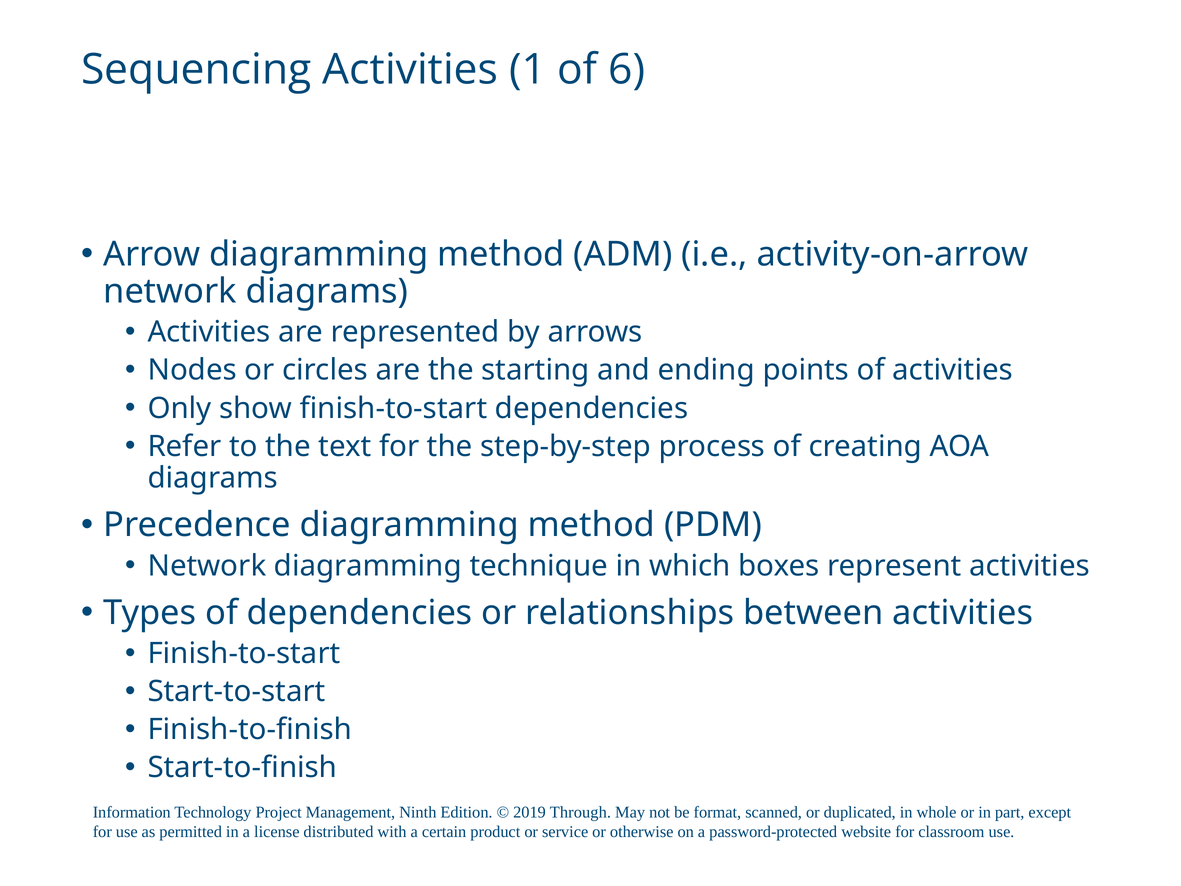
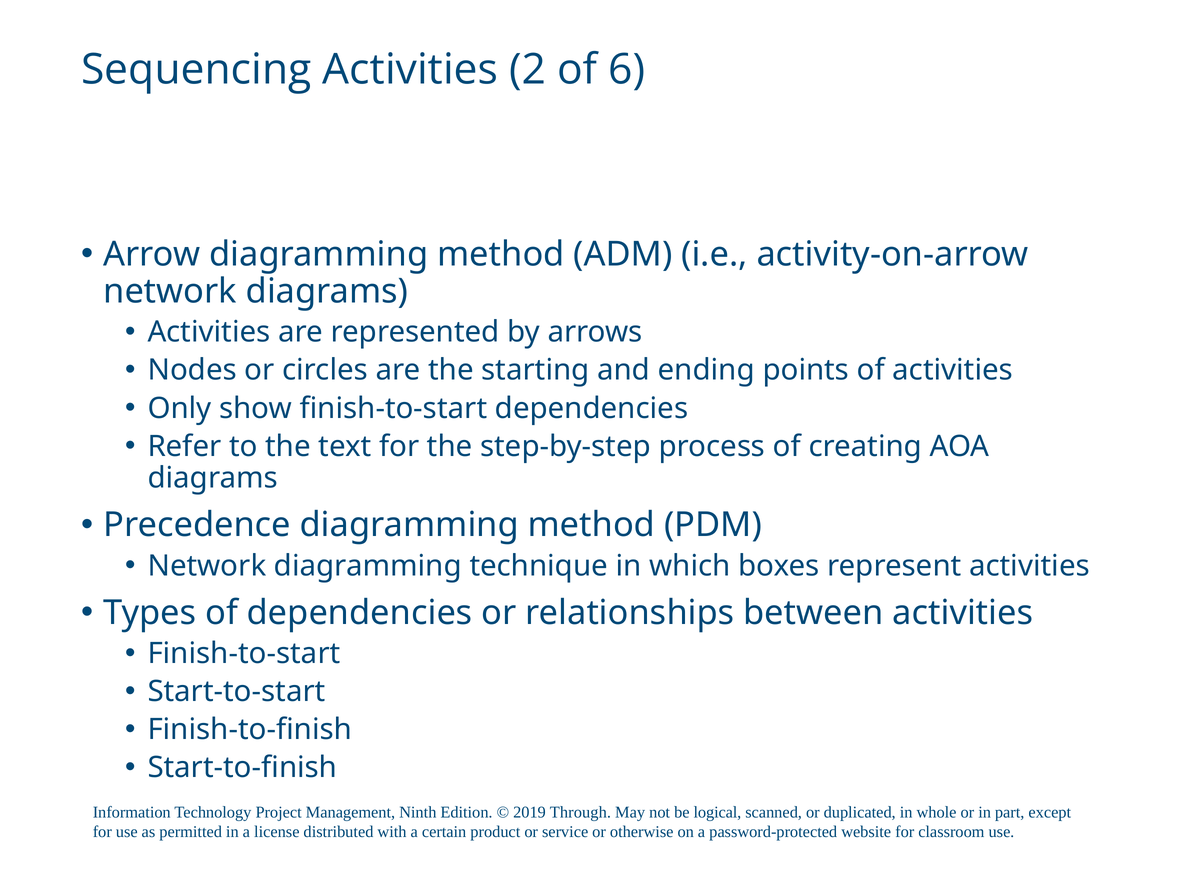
1: 1 -> 2 (527, 70)
format: format -> logical (717, 812)
